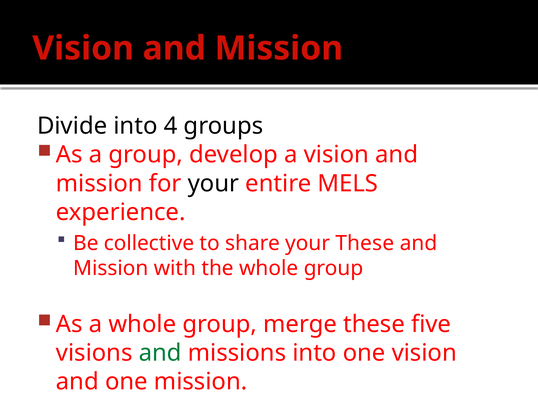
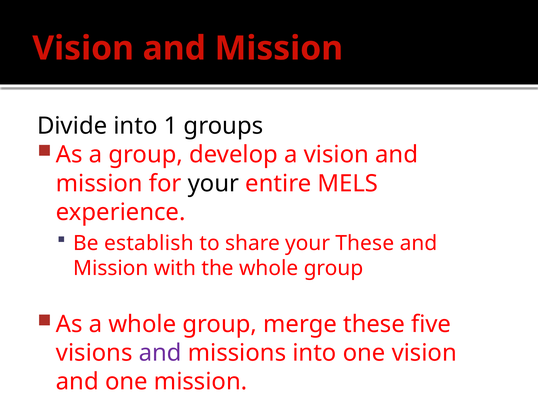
4: 4 -> 1 (171, 126)
collective: collective -> establish (149, 243)
and colour: green -> purple (160, 352)
